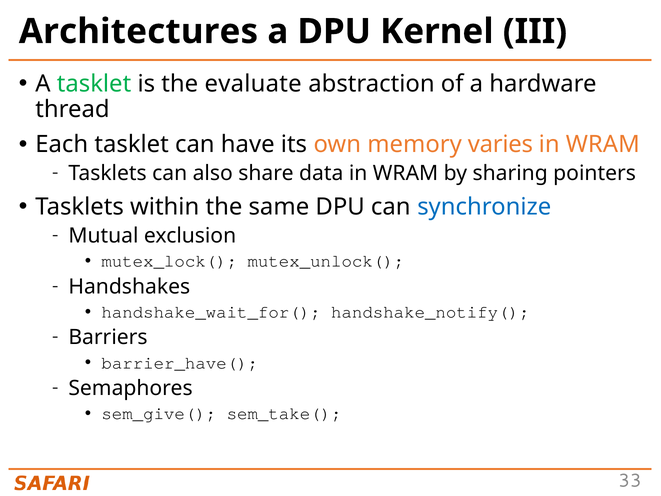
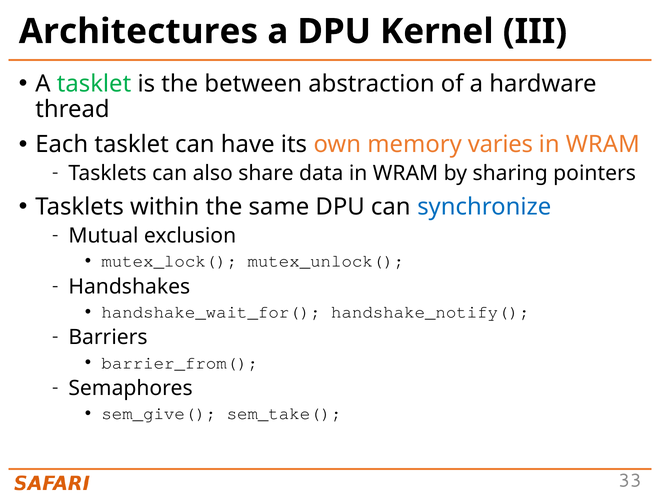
evaluate: evaluate -> between (253, 84)
barrier_have(: barrier_have( -> barrier_from( (180, 363)
